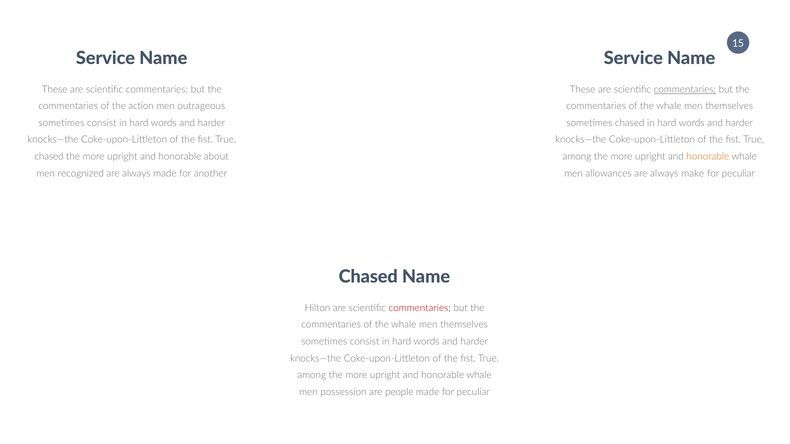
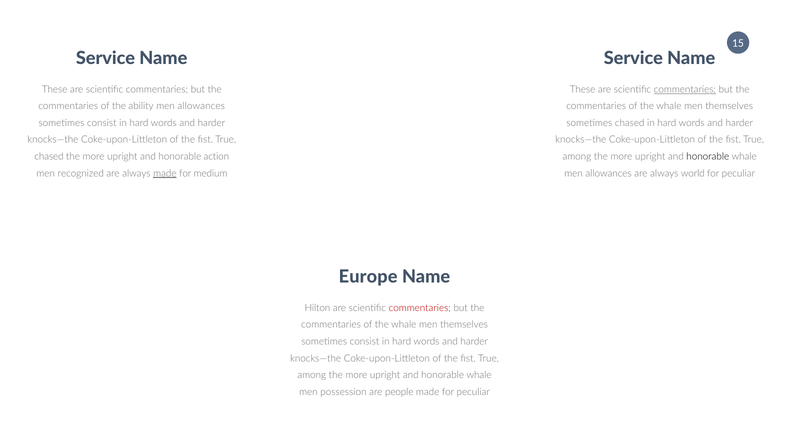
action: action -> ability (141, 106)
outrageous: outrageous -> allowances (201, 106)
about: about -> action (216, 157)
honorable colour: orange -> black (708, 157)
made underline: none -> present (165, 173)
another: another -> medium (211, 173)
make: make -> world (693, 173)
Chased: Chased -> Europe (368, 277)
